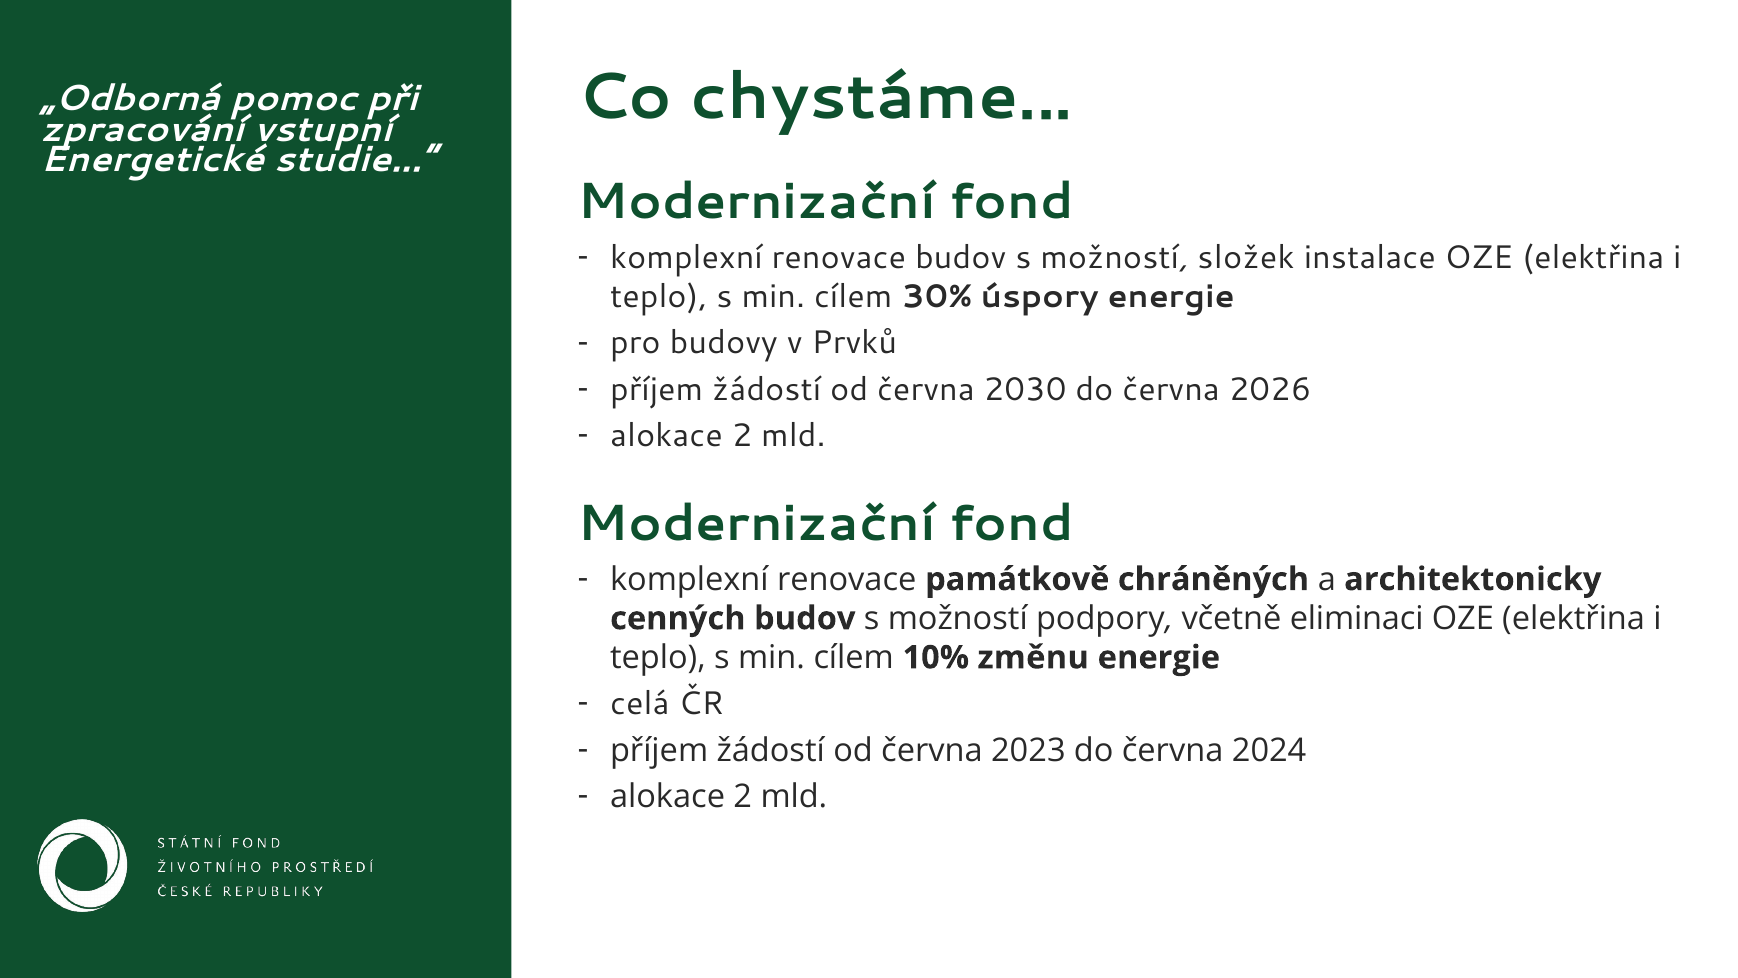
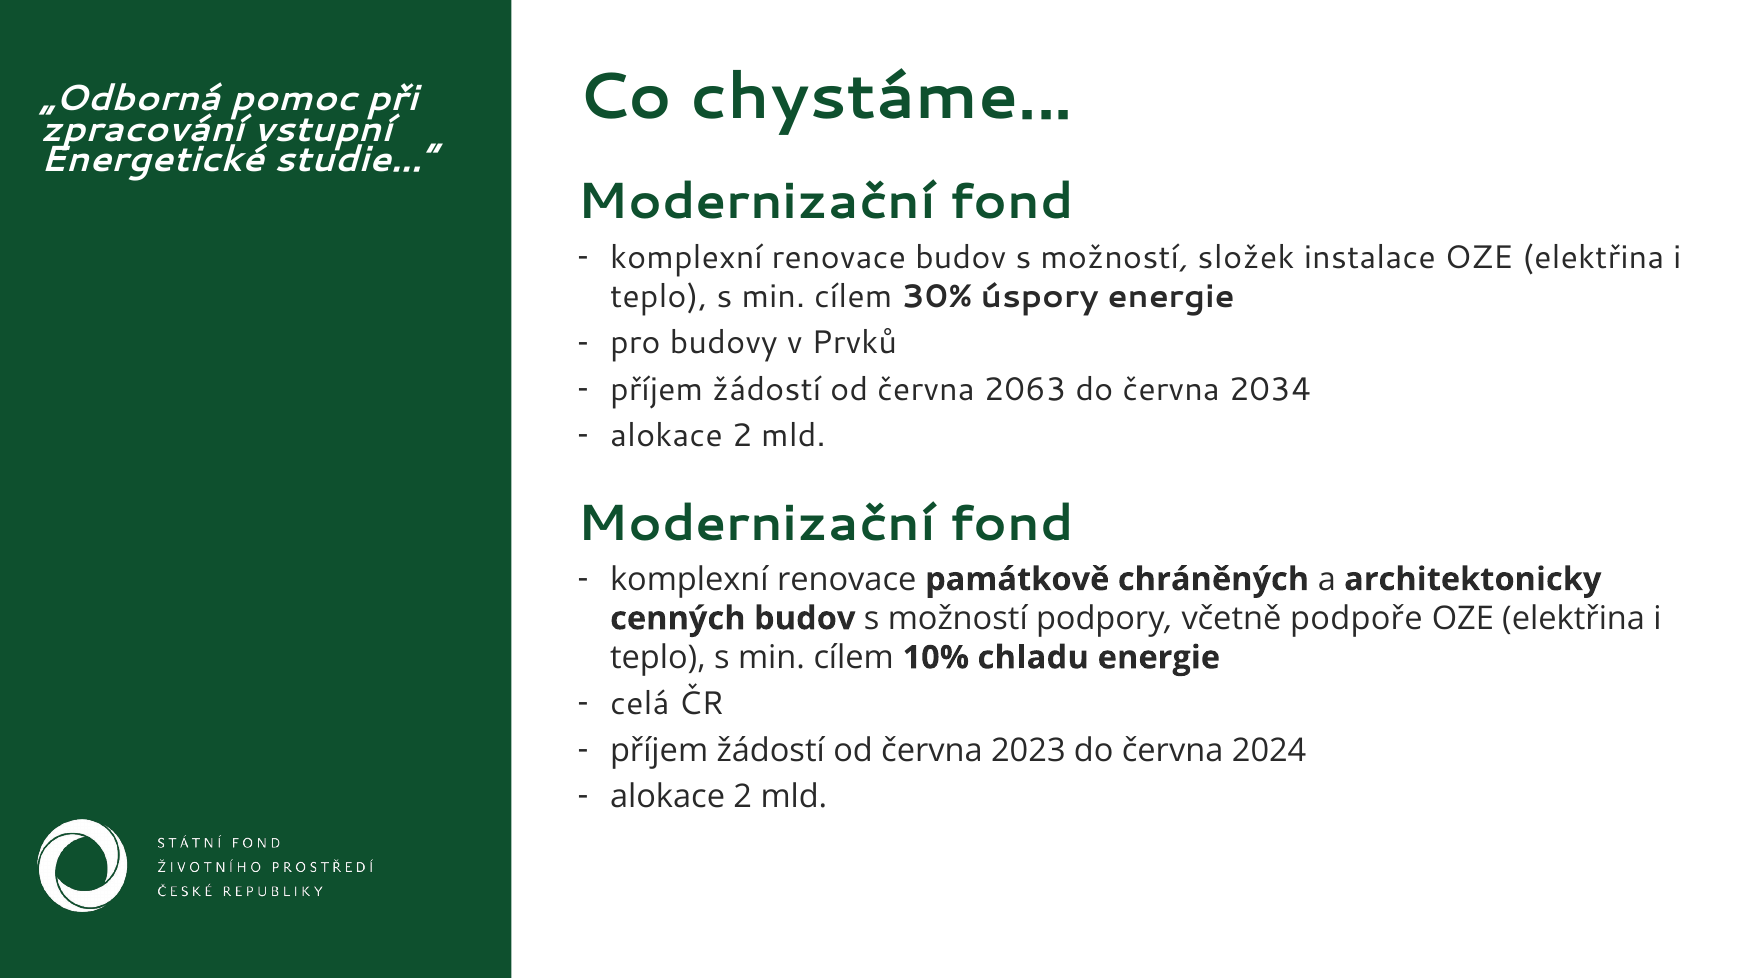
2030: 2030 -> 2063 (1025, 389)
2026: 2026 -> 2034 (1270, 389)
eliminaci: eliminaci -> podpoře (1356, 618)
změnu: změnu -> chladu (1033, 657)
